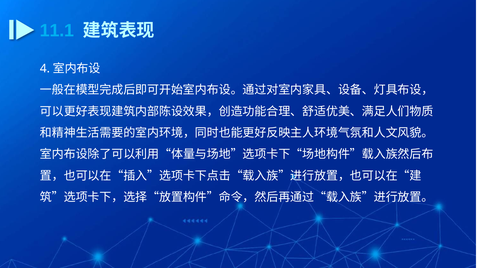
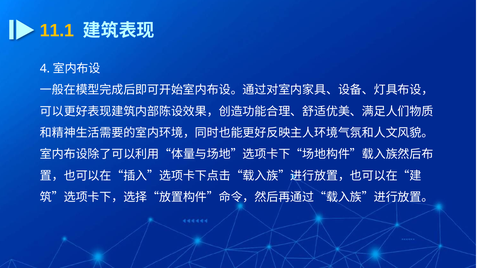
11.1 colour: light blue -> yellow (57, 31)
